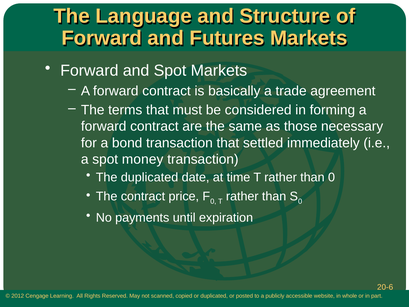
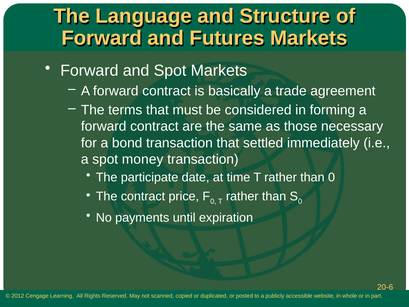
The duplicated: duplicated -> participate (150, 177)
